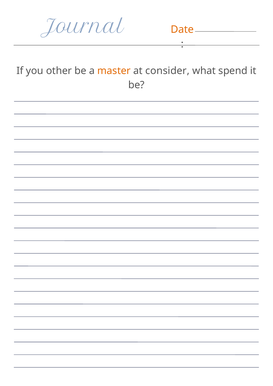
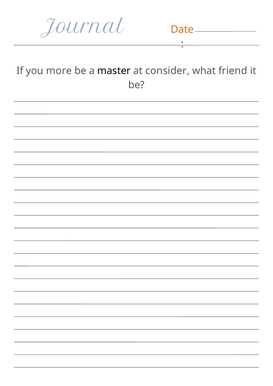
other: other -> more (59, 71)
master colour: orange -> black (114, 71)
spend: spend -> friend (233, 71)
